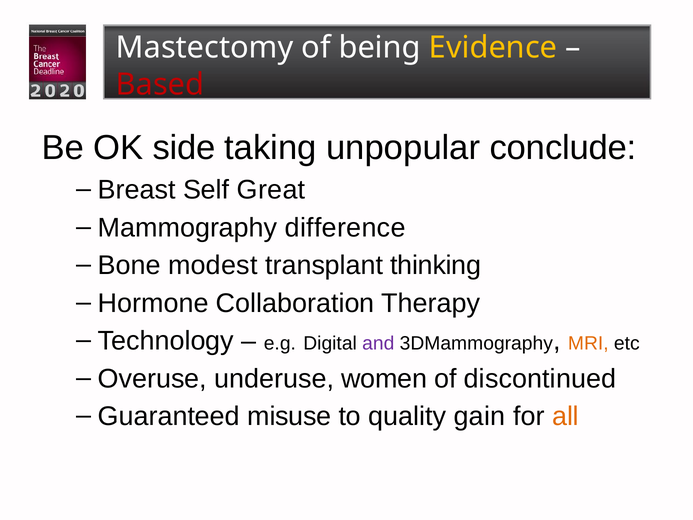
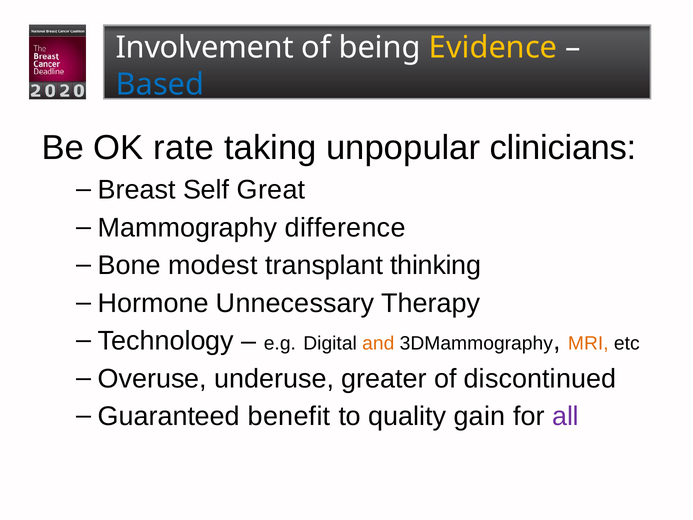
Mastectomy: Mastectomy -> Involvement (205, 48)
Based colour: red -> blue (160, 85)
side: side -> rate (184, 148)
conclude: conclude -> clinicians (563, 148)
Collaboration: Collaboration -> Unnecessary (295, 303)
and colour: purple -> orange (378, 343)
women: women -> greater (384, 379)
misuse: misuse -> benefit (289, 416)
all colour: orange -> purple (566, 416)
